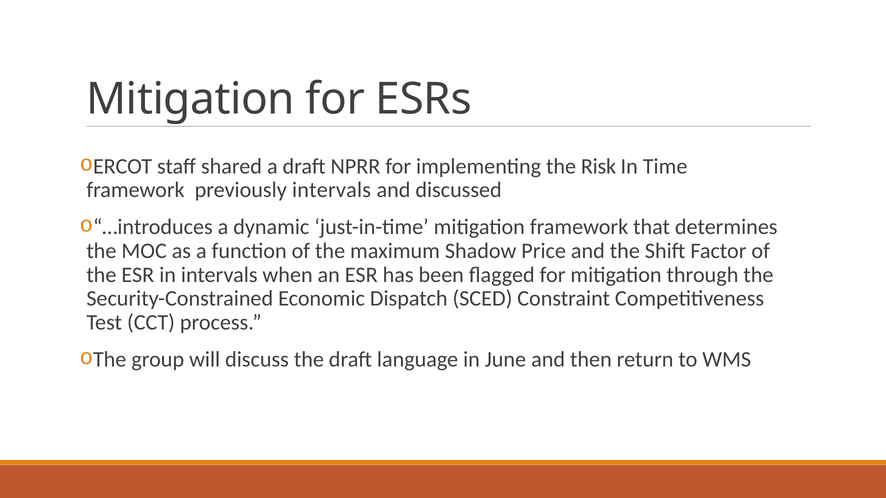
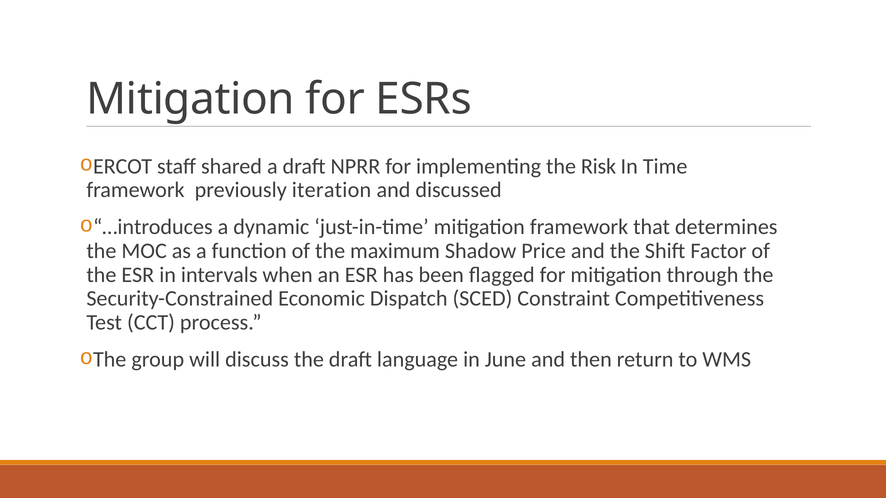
previously intervals: intervals -> iteration (331, 190)
